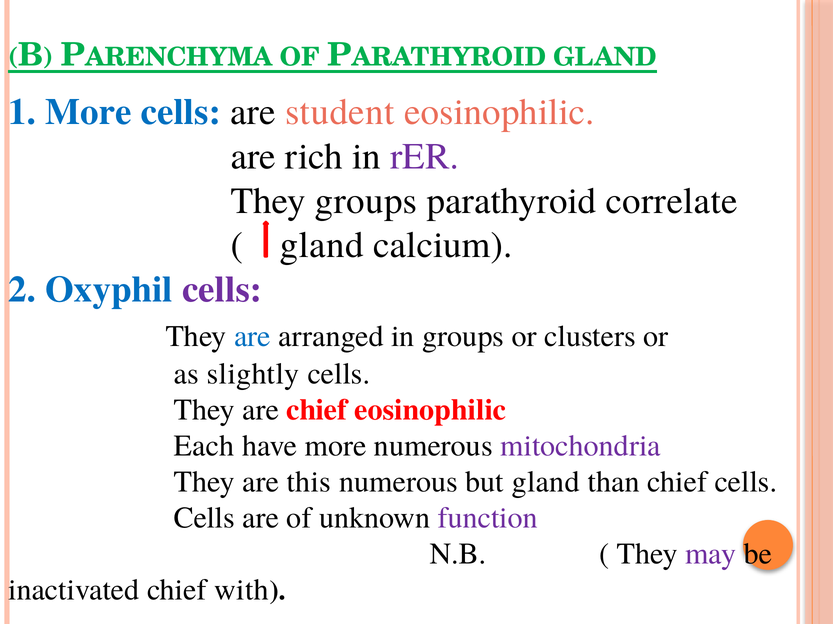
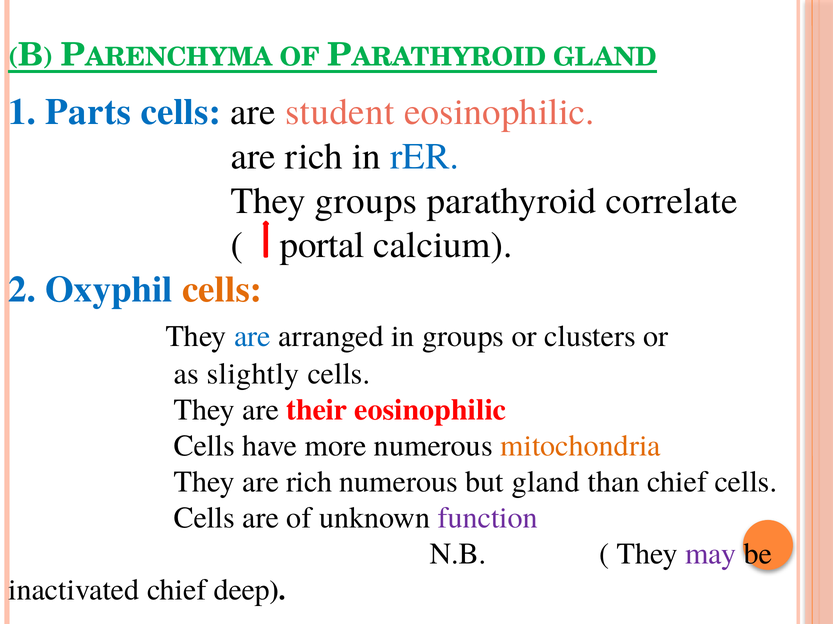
1 More: More -> Parts (88, 112)
rER colour: purple -> blue (425, 157)
gland: gland -> portal (322, 245)
cells colour: purple -> orange (222, 290)
are chief: chief -> their (317, 410)
Each: Each -> Cells (204, 446)
mitochondria colour: purple -> orange (581, 446)
They are this: this -> rich (309, 482)
with: with -> deep (242, 591)
